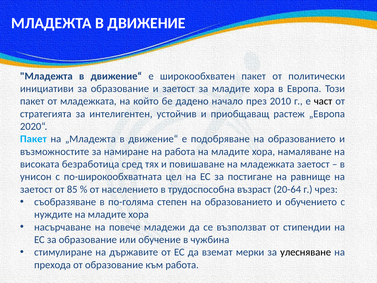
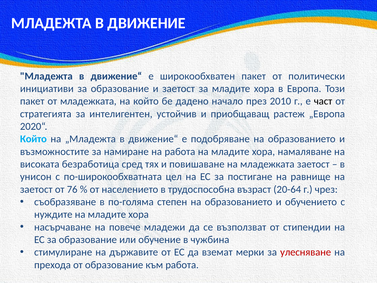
Пакет: Пакет -> Който (33, 139)
85: 85 -> 76 (72, 189)
улесняване colour: black -> red (306, 252)
